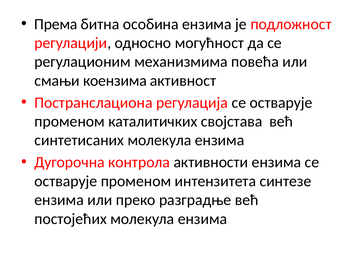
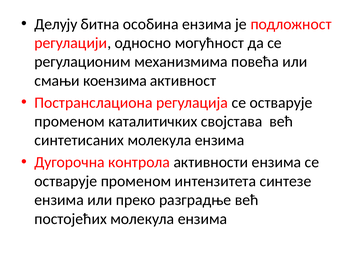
Према: Према -> Делују (56, 24)
